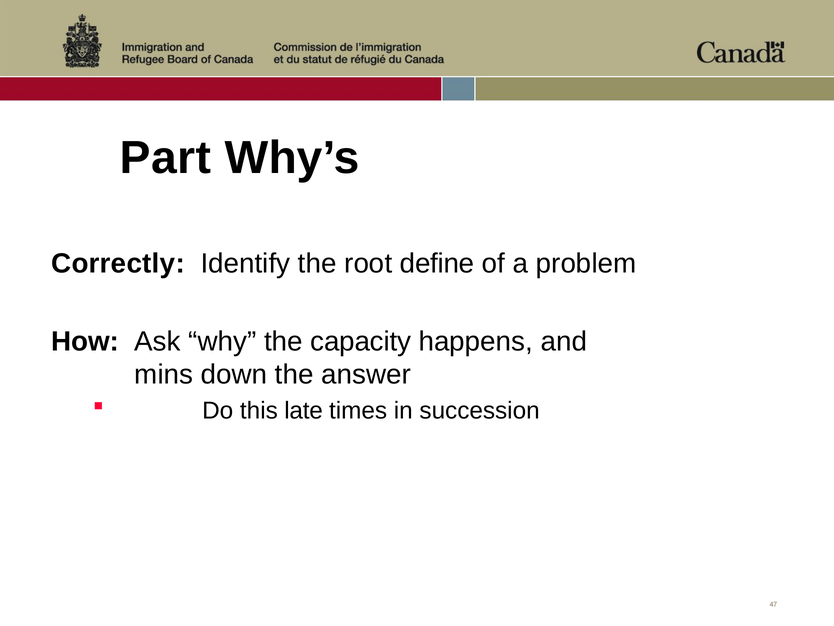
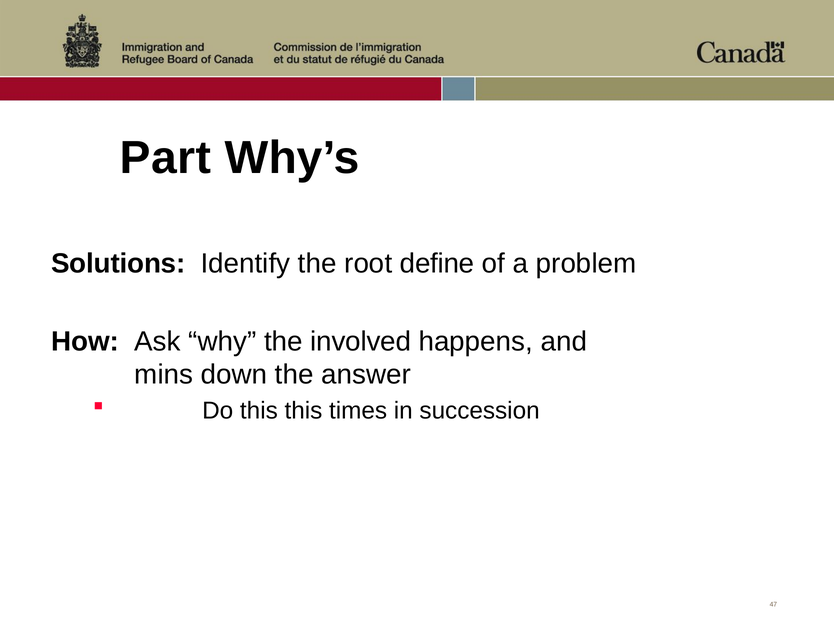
Correctly: Correctly -> Solutions (118, 263)
capacity: capacity -> involved (361, 341)
this late: late -> this (303, 410)
